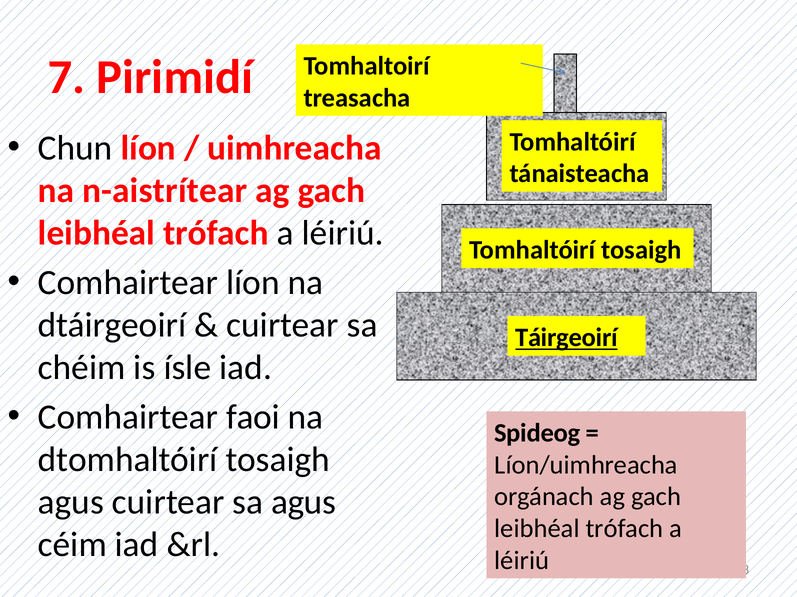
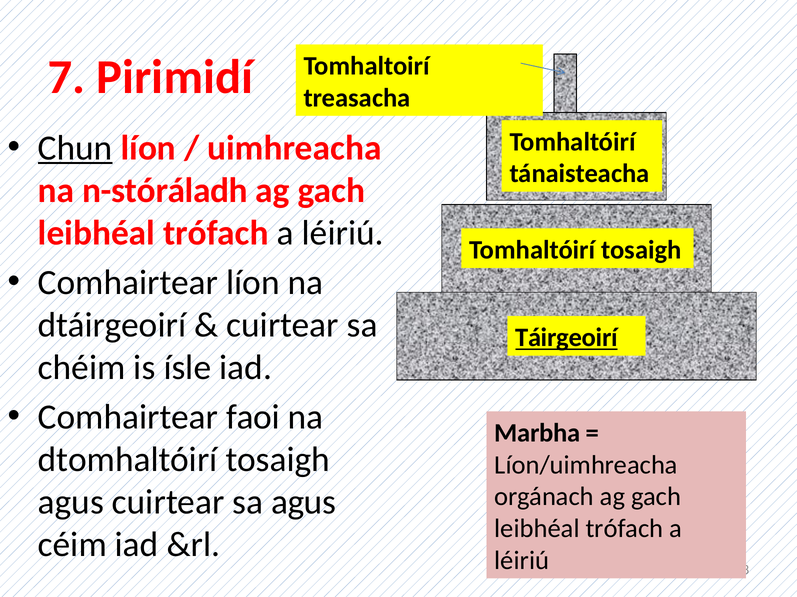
Chun underline: none -> present (75, 148)
n-aistrítear: n-aistrítear -> n-stóráladh (165, 191)
Spideog: Spideog -> Marbha (537, 434)
